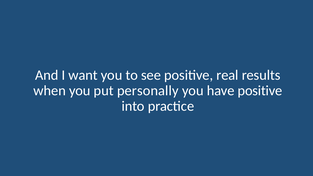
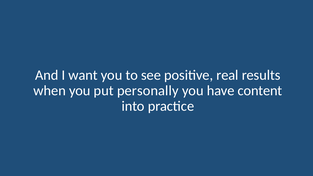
have positive: positive -> content (260, 91)
